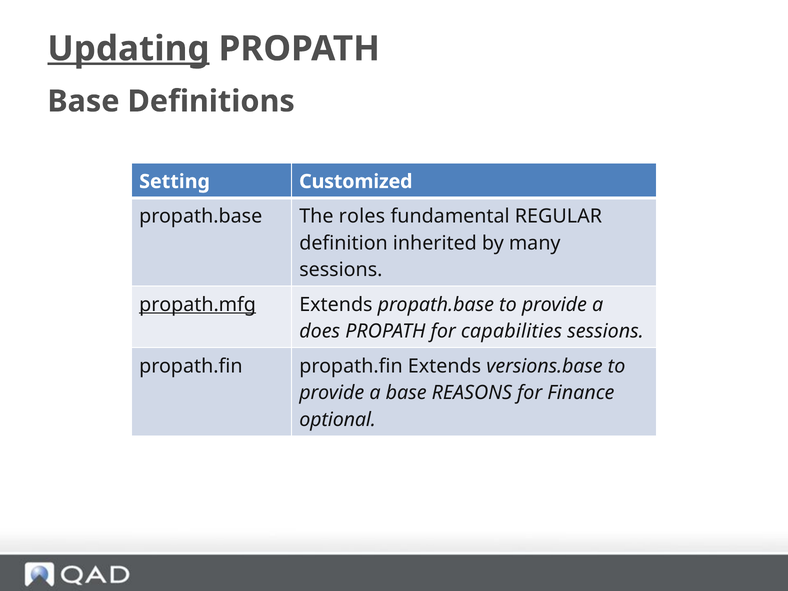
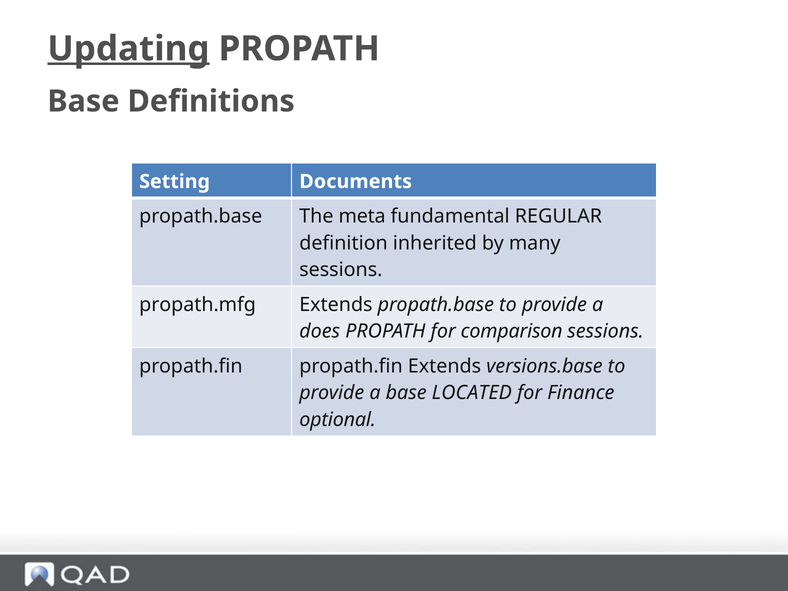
Customized: Customized -> Documents (356, 182)
roles: roles -> meta (362, 216)
propath.mfg underline: present -> none (198, 305)
capabilities: capabilities -> comparison (512, 331)
REASONS: REASONS -> LOCATED (472, 393)
